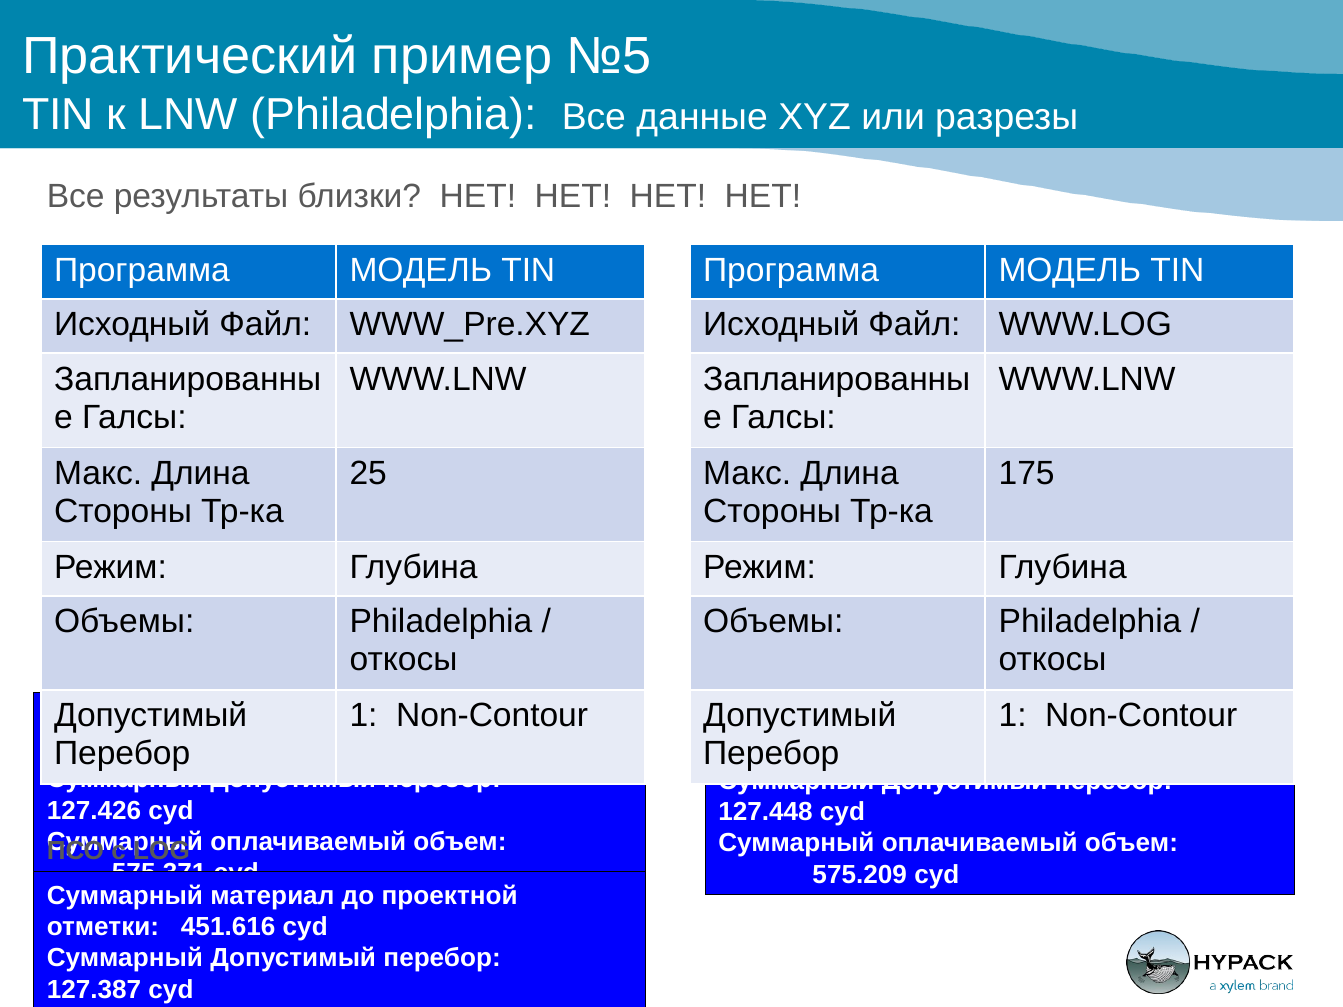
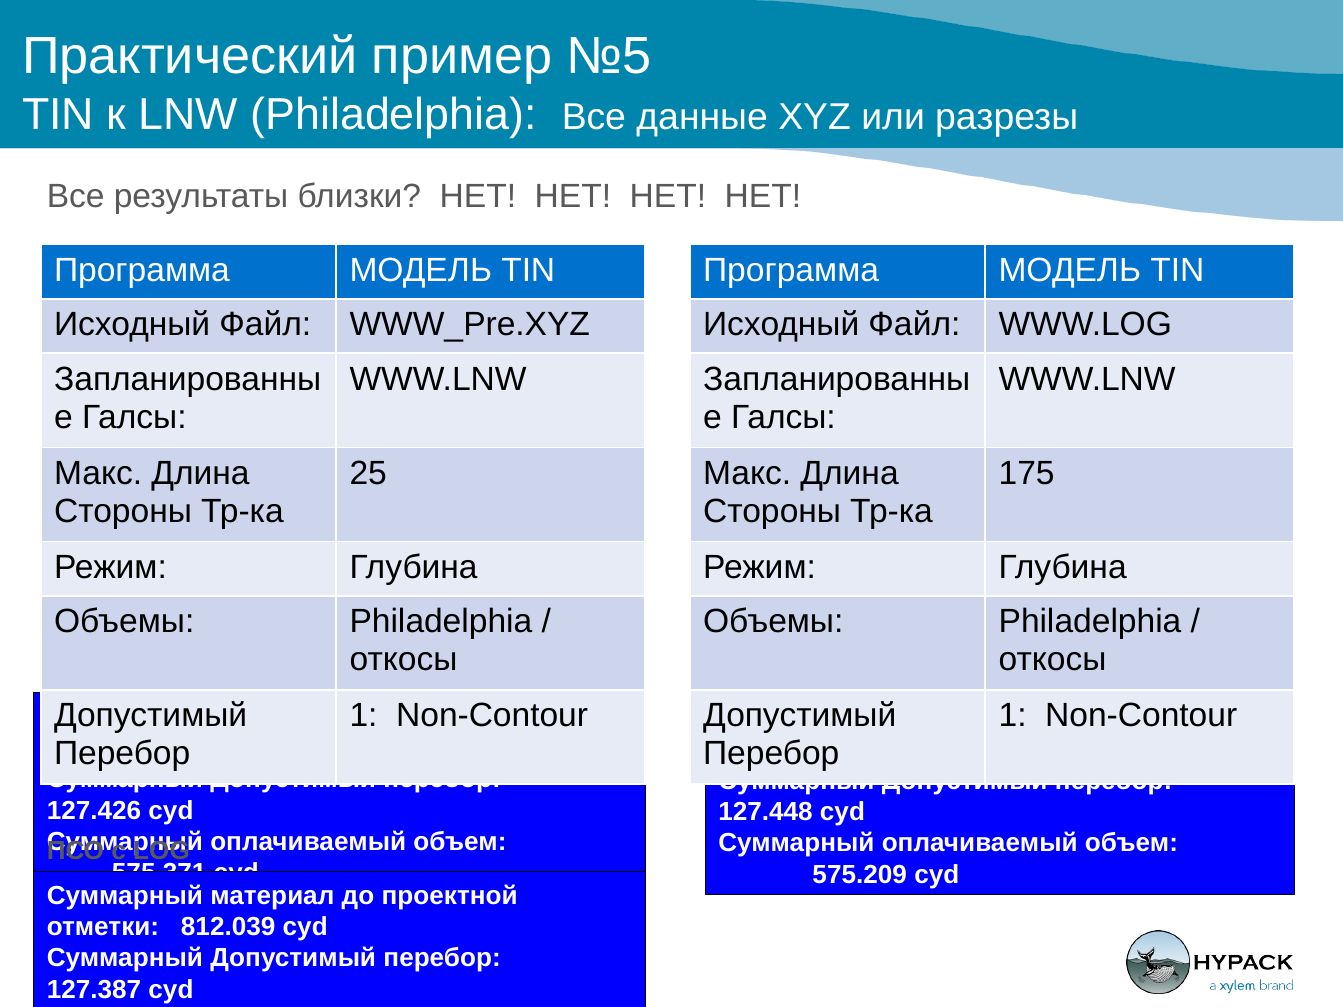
451.616: 451.616 -> 812.039 (228, 927)
